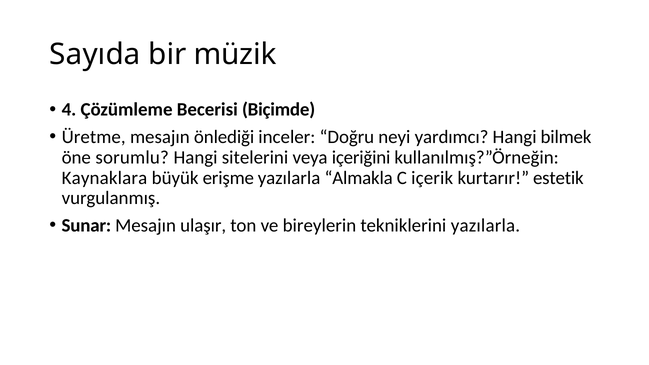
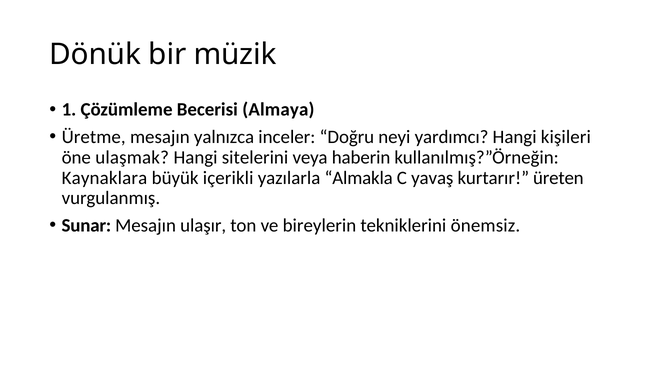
Sayıda: Sayıda -> Dönük (95, 55)
4: 4 -> 1 (69, 110)
Biçimde: Biçimde -> Almaya (278, 110)
önlediği: önlediği -> yalnızca (224, 137)
bilmek: bilmek -> kişileri (566, 137)
sorumlu: sorumlu -> ulaşmak (132, 157)
içeriğini: içeriğini -> haberin (361, 157)
erişme: erişme -> içerikli (228, 178)
içerik: içerik -> yavaş (432, 178)
estetik: estetik -> üreten (558, 178)
tekniklerini yazılarla: yazılarla -> önemsiz (485, 225)
